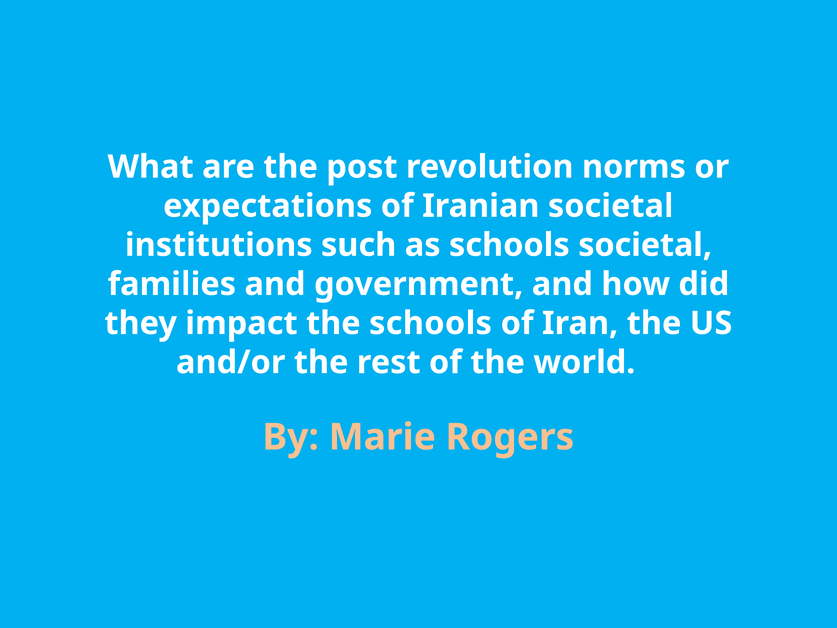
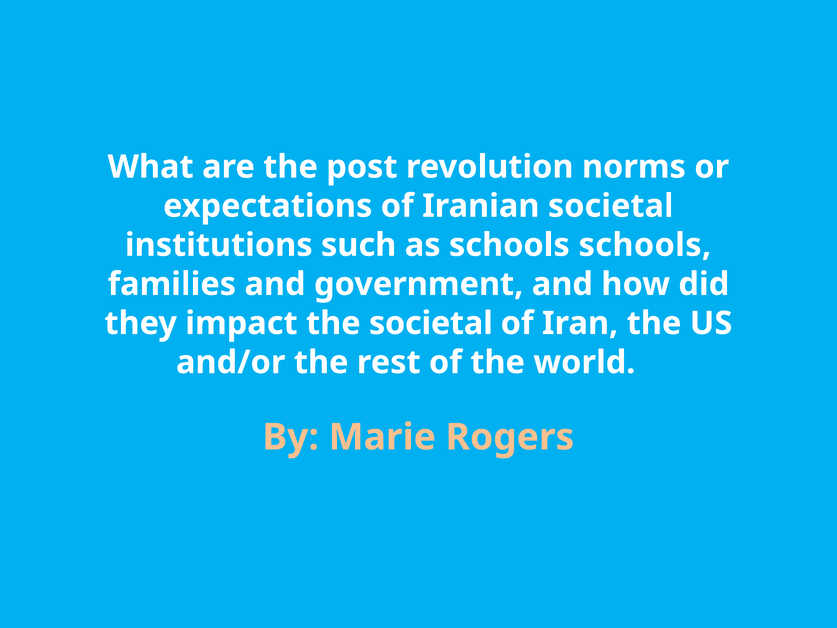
schools societal: societal -> schools (645, 245)
the schools: schools -> societal (431, 323)
